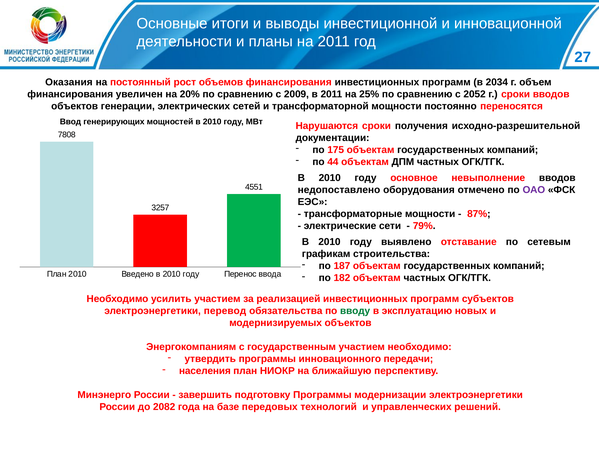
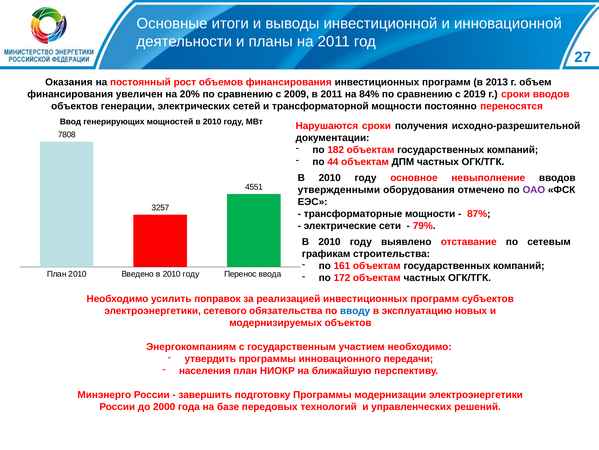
2034: 2034 -> 2013 (497, 82)
25%: 25% -> 84% (369, 94)
2052: 2052 -> 2019 (475, 94)
175: 175 -> 182 (336, 149)
недопоставлено: недопоставлено -> утвержденными (339, 189)
187: 187 -> 161 (342, 266)
182: 182 -> 172 (342, 278)
усилить участием: участием -> поправок (217, 299)
перевод: перевод -> сетевого (225, 310)
вводу colour: green -> blue (355, 310)
2082: 2082 -> 2000 (164, 406)
